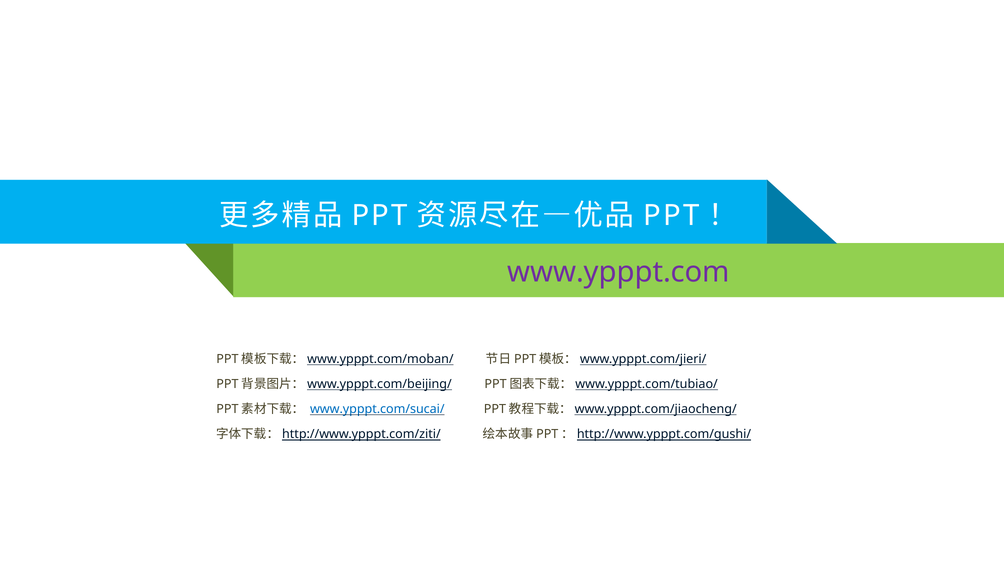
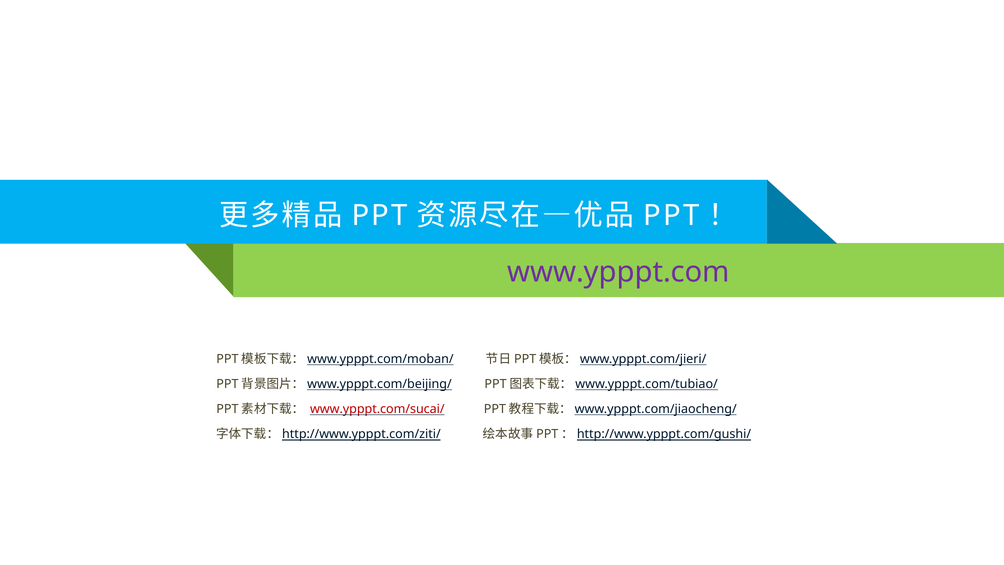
www.ypppt.com/sucai/ colour: blue -> red (377, 409)
